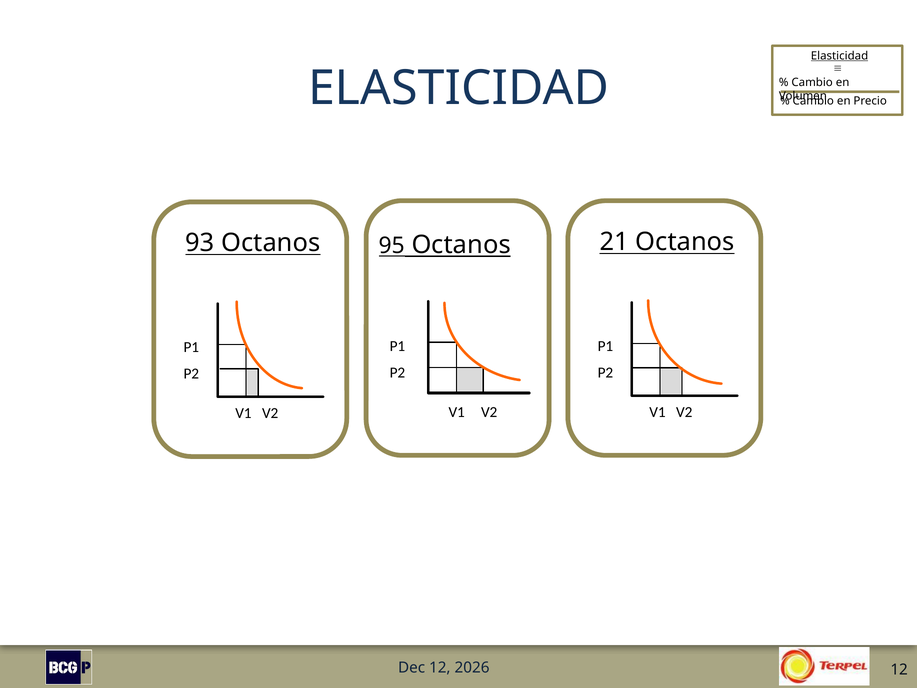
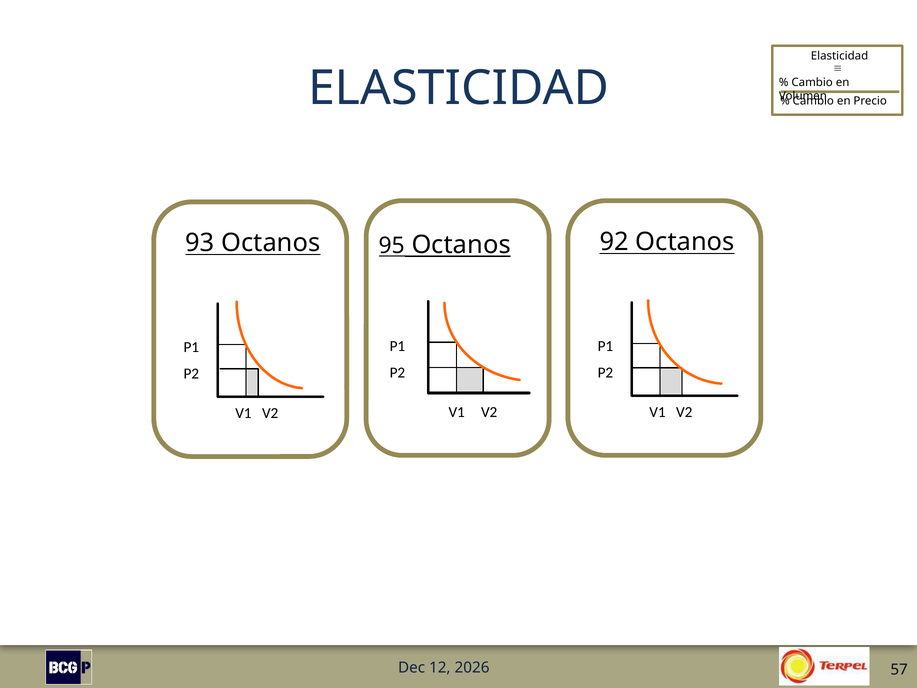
Elasticidad underline: present -> none (840, 56)
21: 21 -> 92 (614, 242)
12: 12 -> 57 (899, 669)
